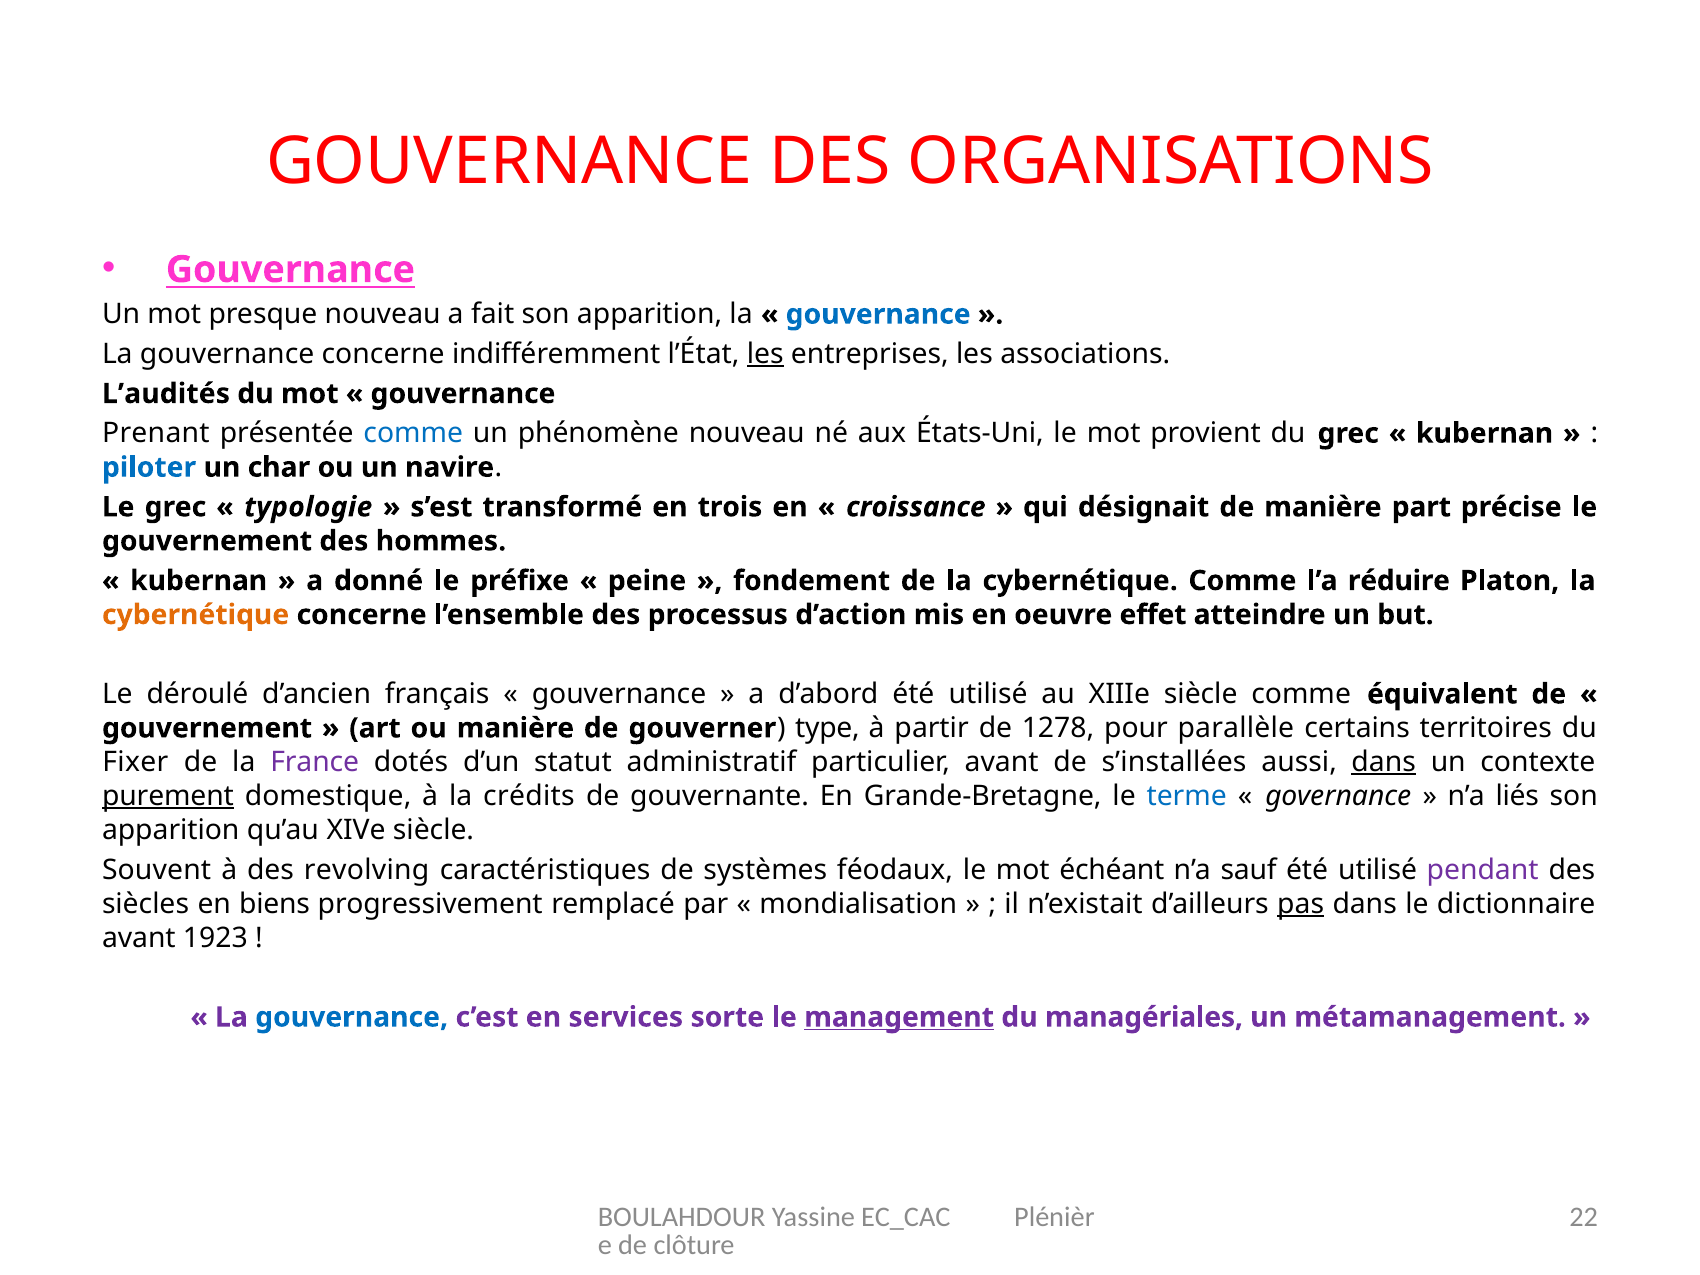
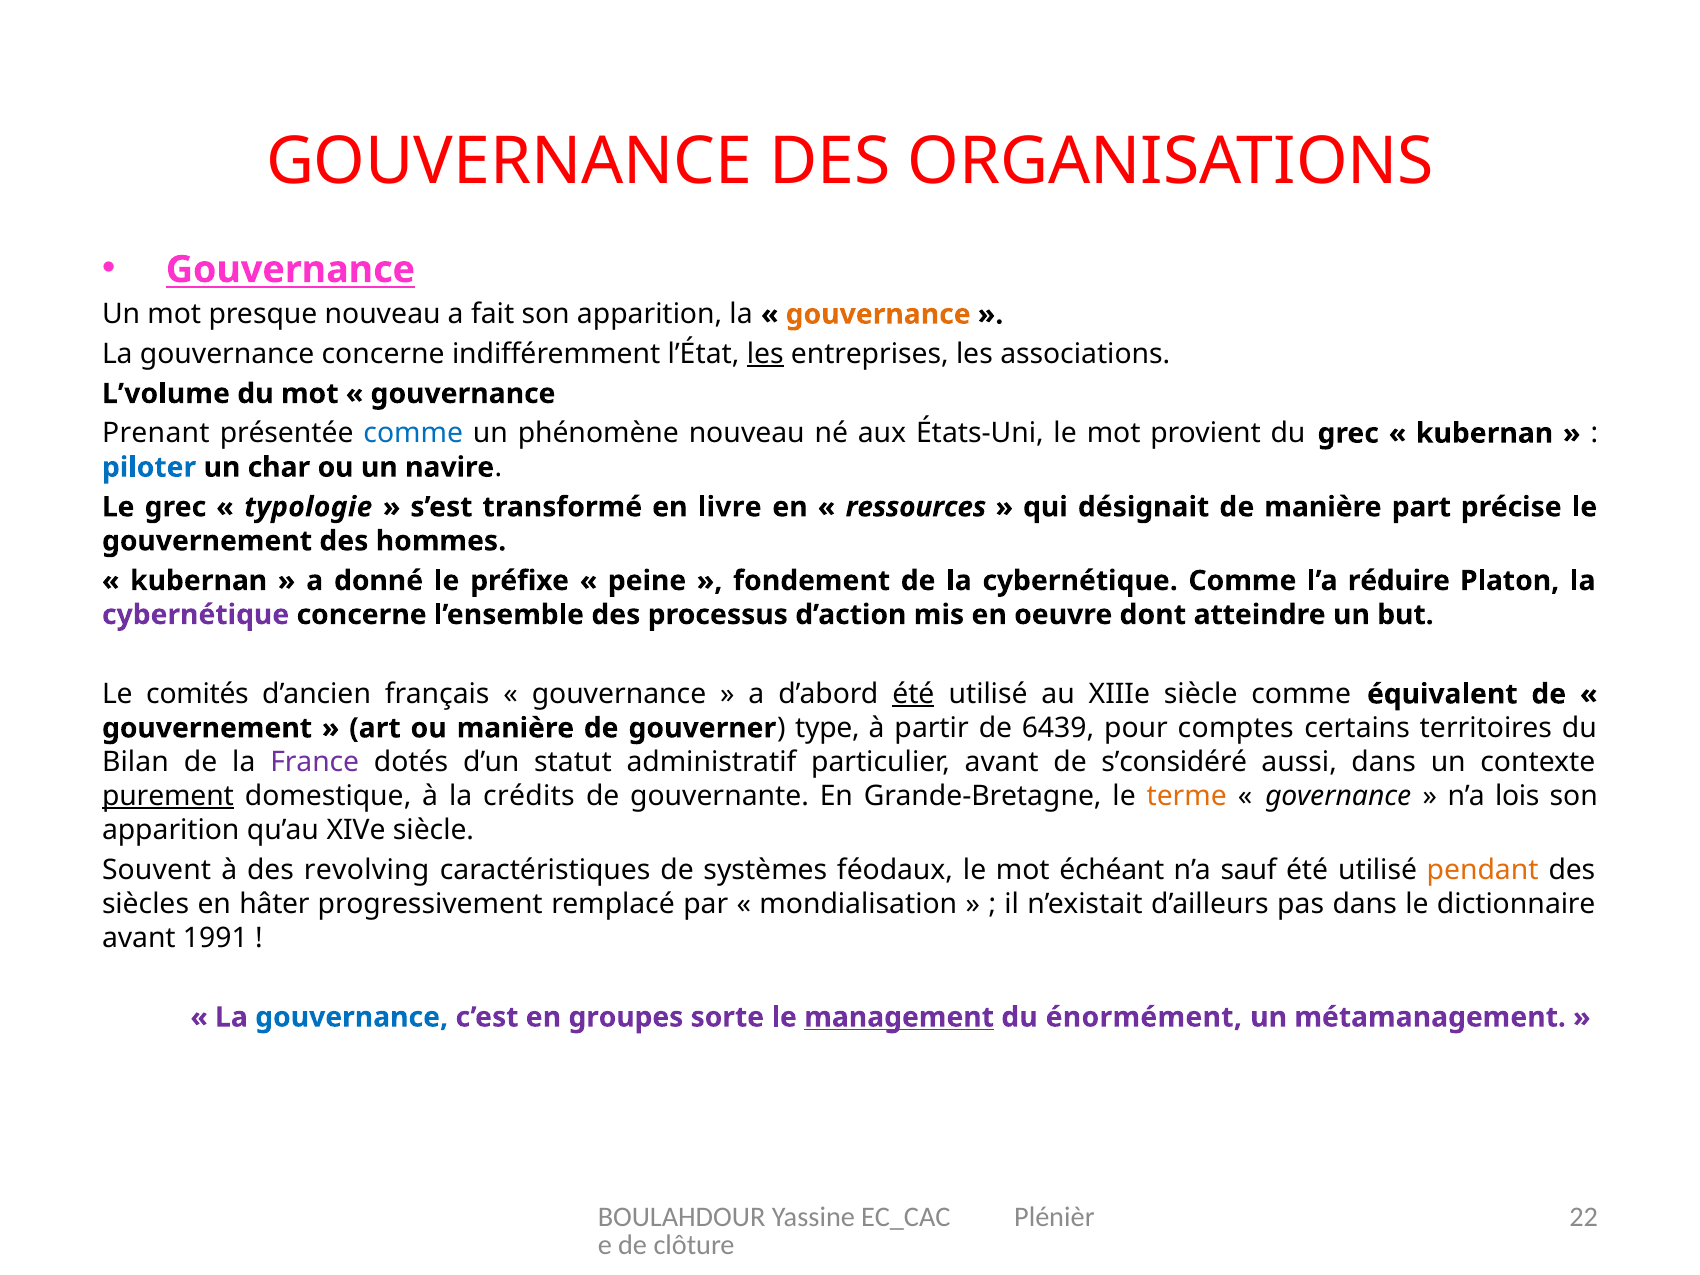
gouvernance colour: blue -> orange (878, 314)
L’audités: L’audités -> L’volume (166, 394)
trois: trois -> livre (730, 507)
croissance: croissance -> ressources (916, 507)
cybernétique colour: orange -> purple (196, 615)
effet: effet -> dont (1153, 615)
déroulé: déroulé -> comités (197, 694)
été underline: none -> present (913, 694)
1278: 1278 -> 6439 (1058, 728)
parallèle: parallèle -> comptes (1236, 728)
Fixer: Fixer -> Bilan (135, 762)
s’installées: s’installées -> s’considéré (1174, 762)
dans underline: present -> none (1384, 762)
terme colour: blue -> orange (1187, 796)
liés: liés -> lois (1517, 796)
pendant colour: purple -> orange (1483, 870)
biens: biens -> hâter (275, 904)
pas underline: present -> none (1301, 904)
1923: 1923 -> 1991 (215, 938)
services: services -> groupes (626, 1017)
managériales: managériales -> énormément (1144, 1017)
